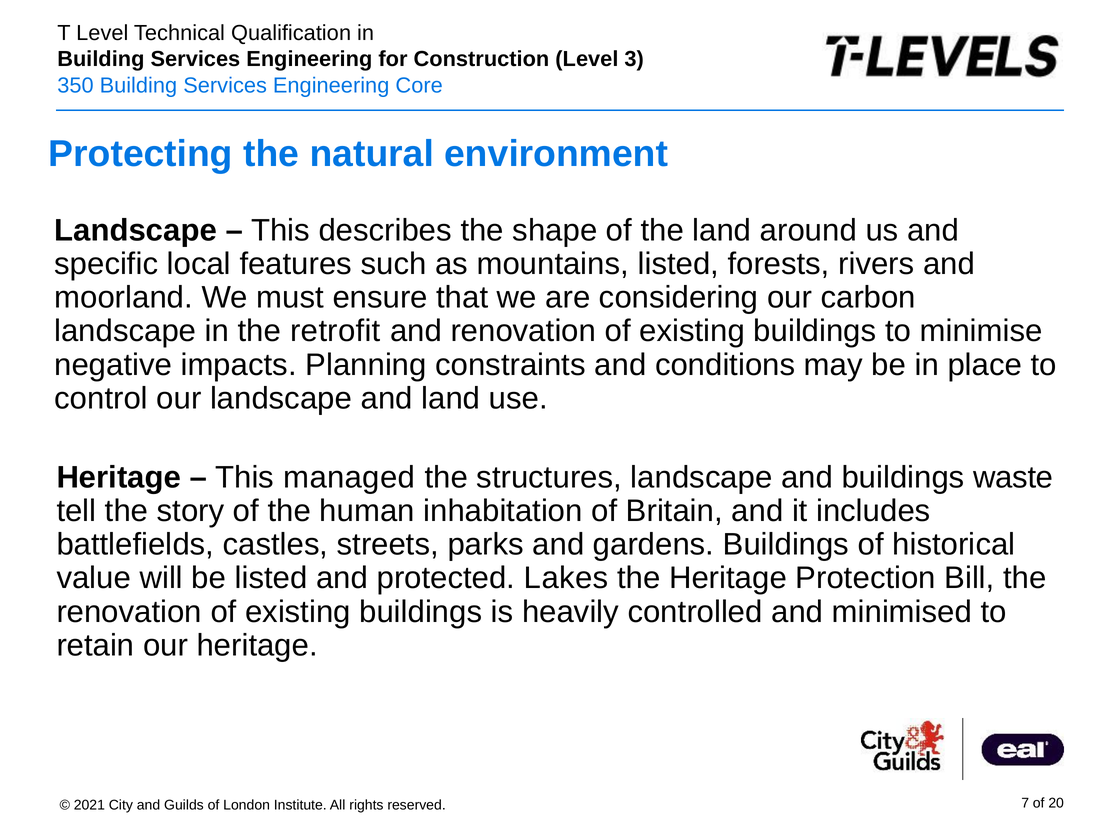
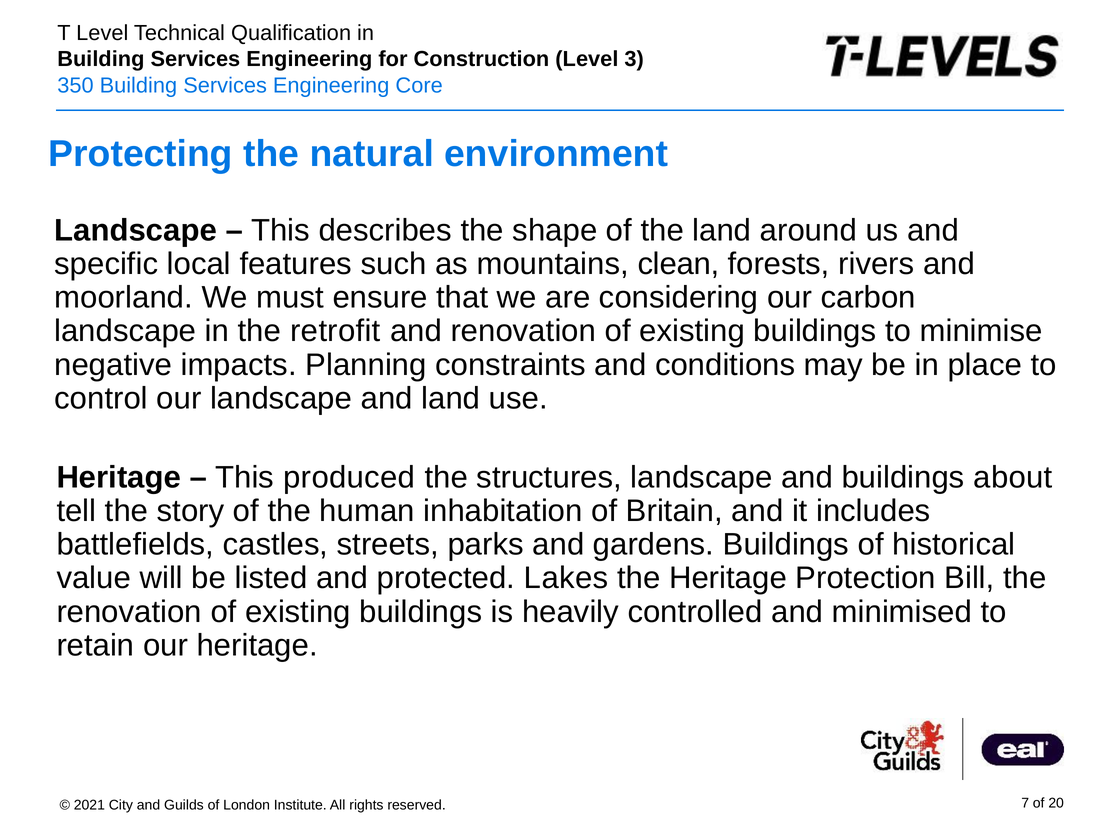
mountains listed: listed -> clean (678, 264)
managed: managed -> produced (349, 477)
waste: waste -> about (1013, 477)
